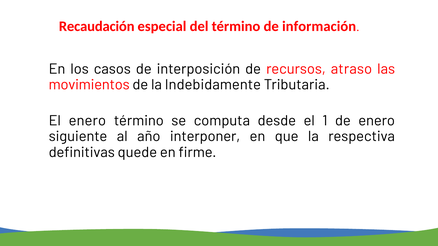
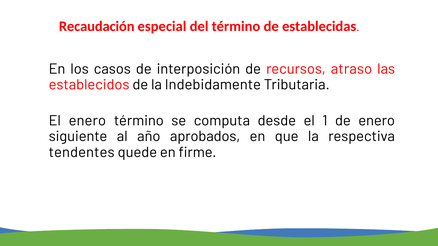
información: información -> establecidas (319, 26)
movimientos: movimientos -> establecidos (89, 85)
interponer: interponer -> aprobados (205, 137)
definitivas: definitivas -> tendentes (82, 152)
